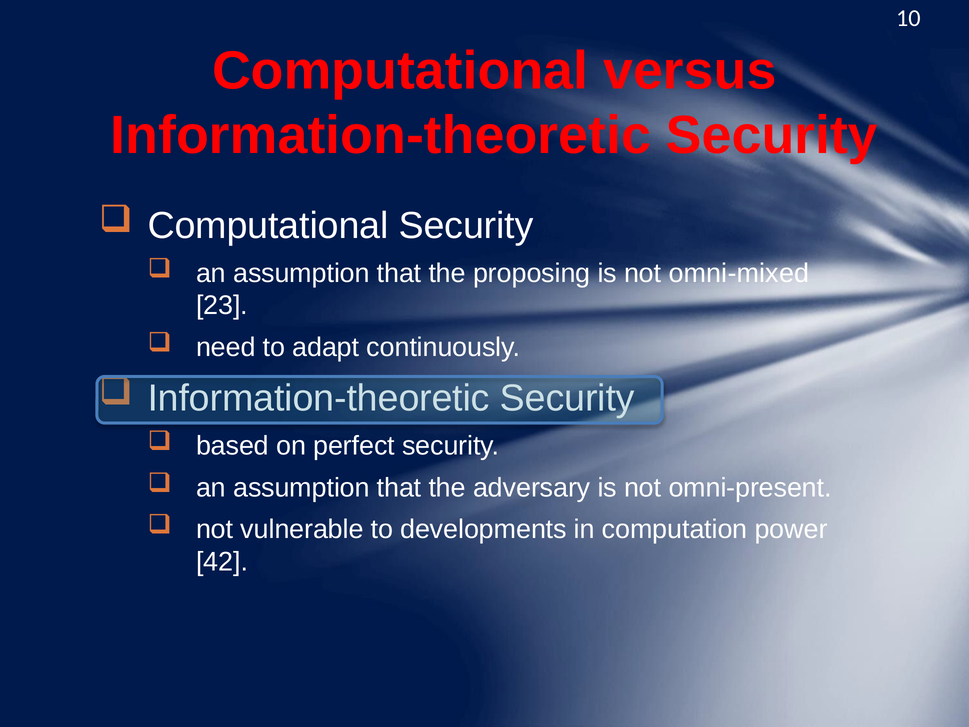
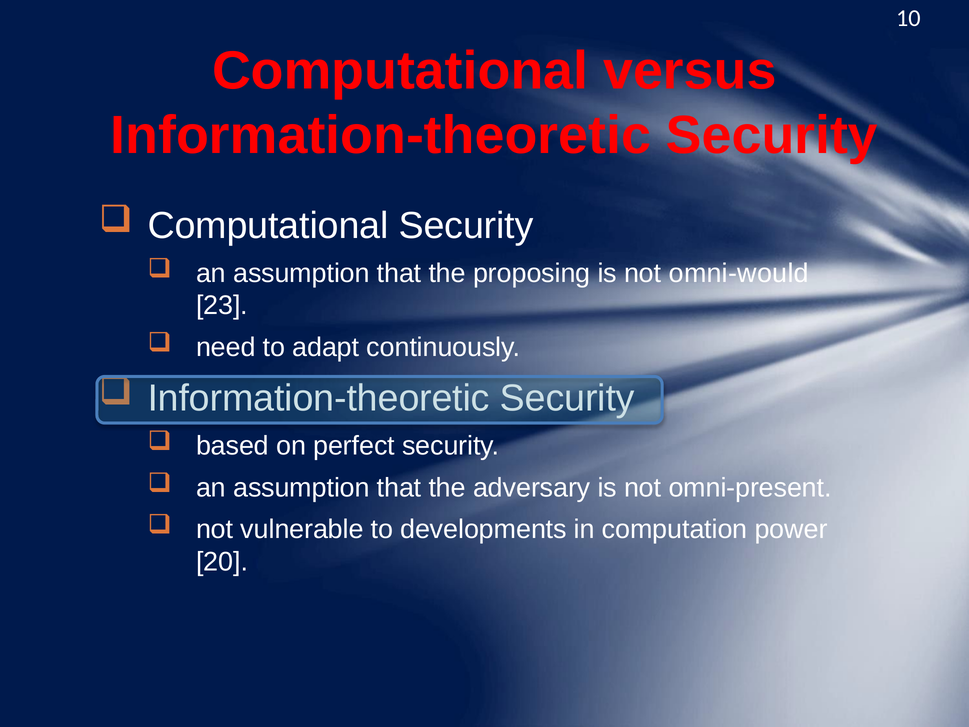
omni-mixed: omni-mixed -> omni-would (739, 273)
42: 42 -> 20 (222, 562)
